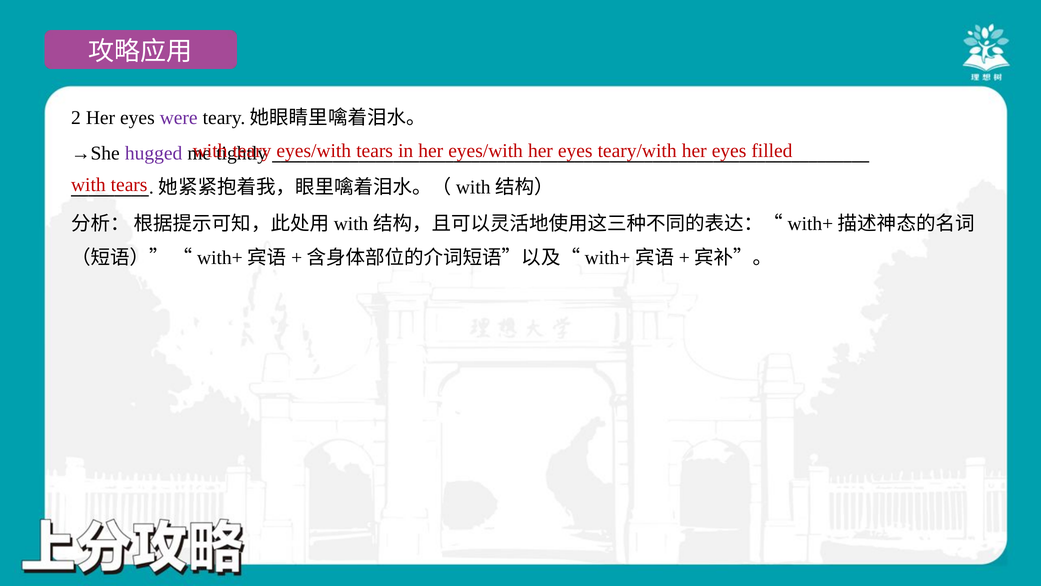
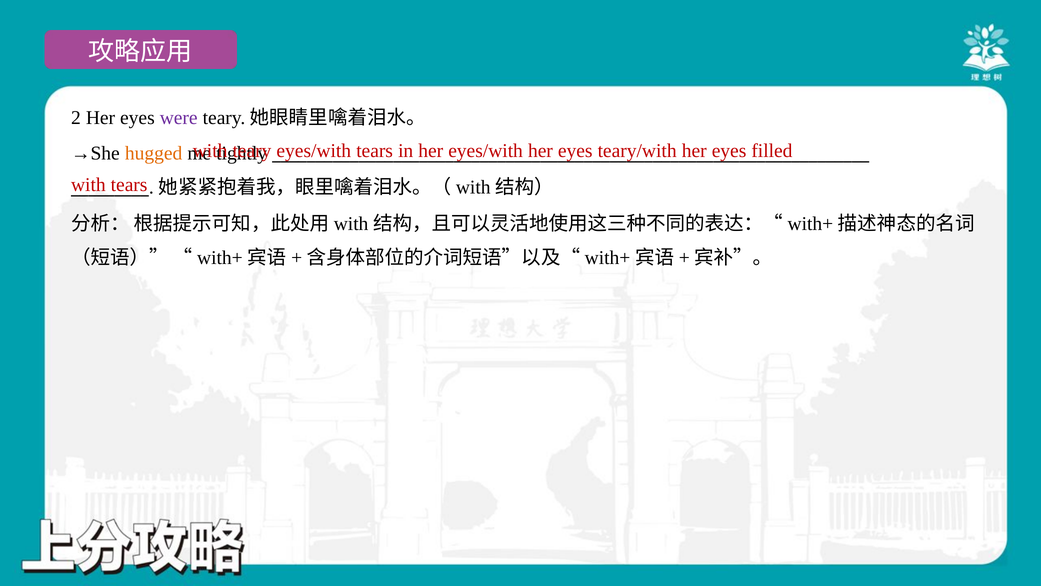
hugged colour: purple -> orange (154, 153)
